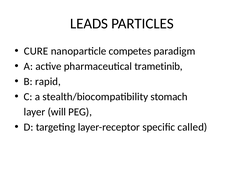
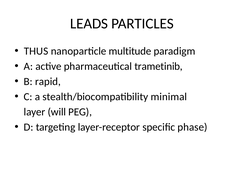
CURE: CURE -> THUS (36, 51)
competes: competes -> multitude (130, 51)
stomach: stomach -> minimal (169, 97)
called: called -> phase (192, 127)
